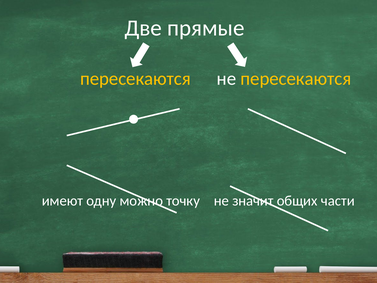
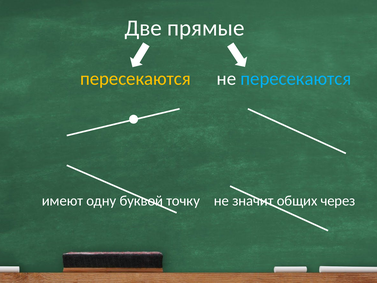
пересекаются colour: yellow -> light blue (296, 79)
можно: можно -> буквой (141, 201)
части: части -> через (338, 201)
